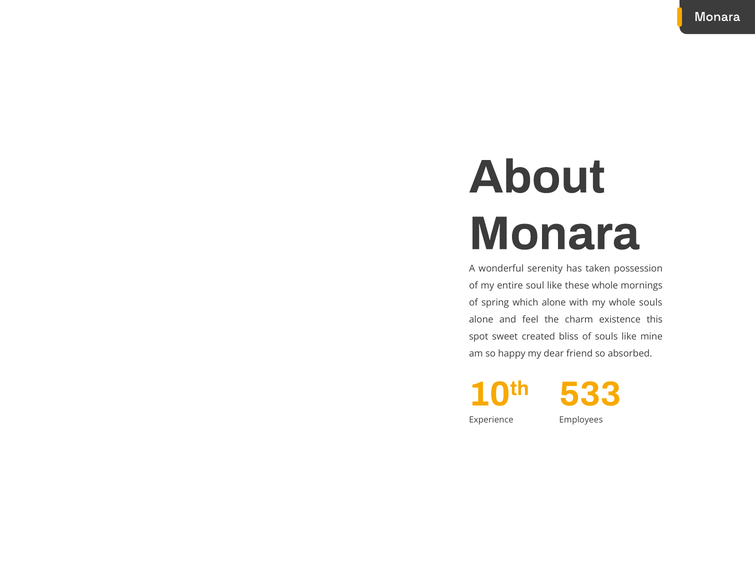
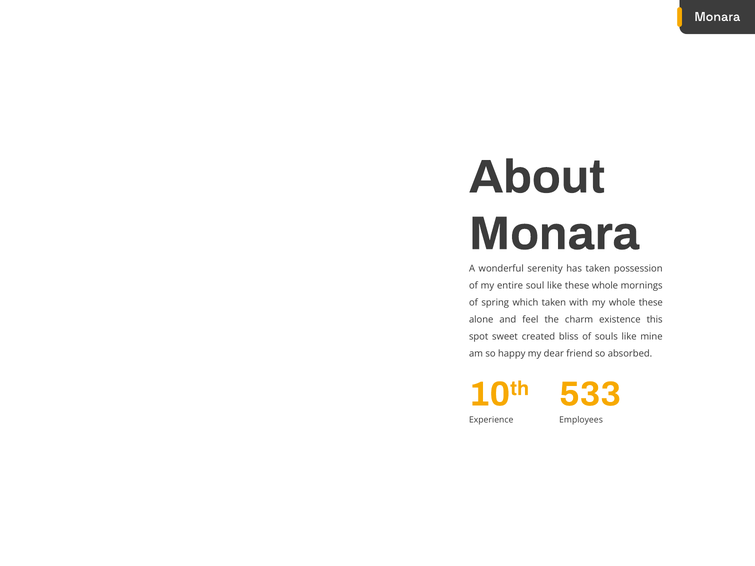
which alone: alone -> taken (554, 303)
whole souls: souls -> these (651, 303)
